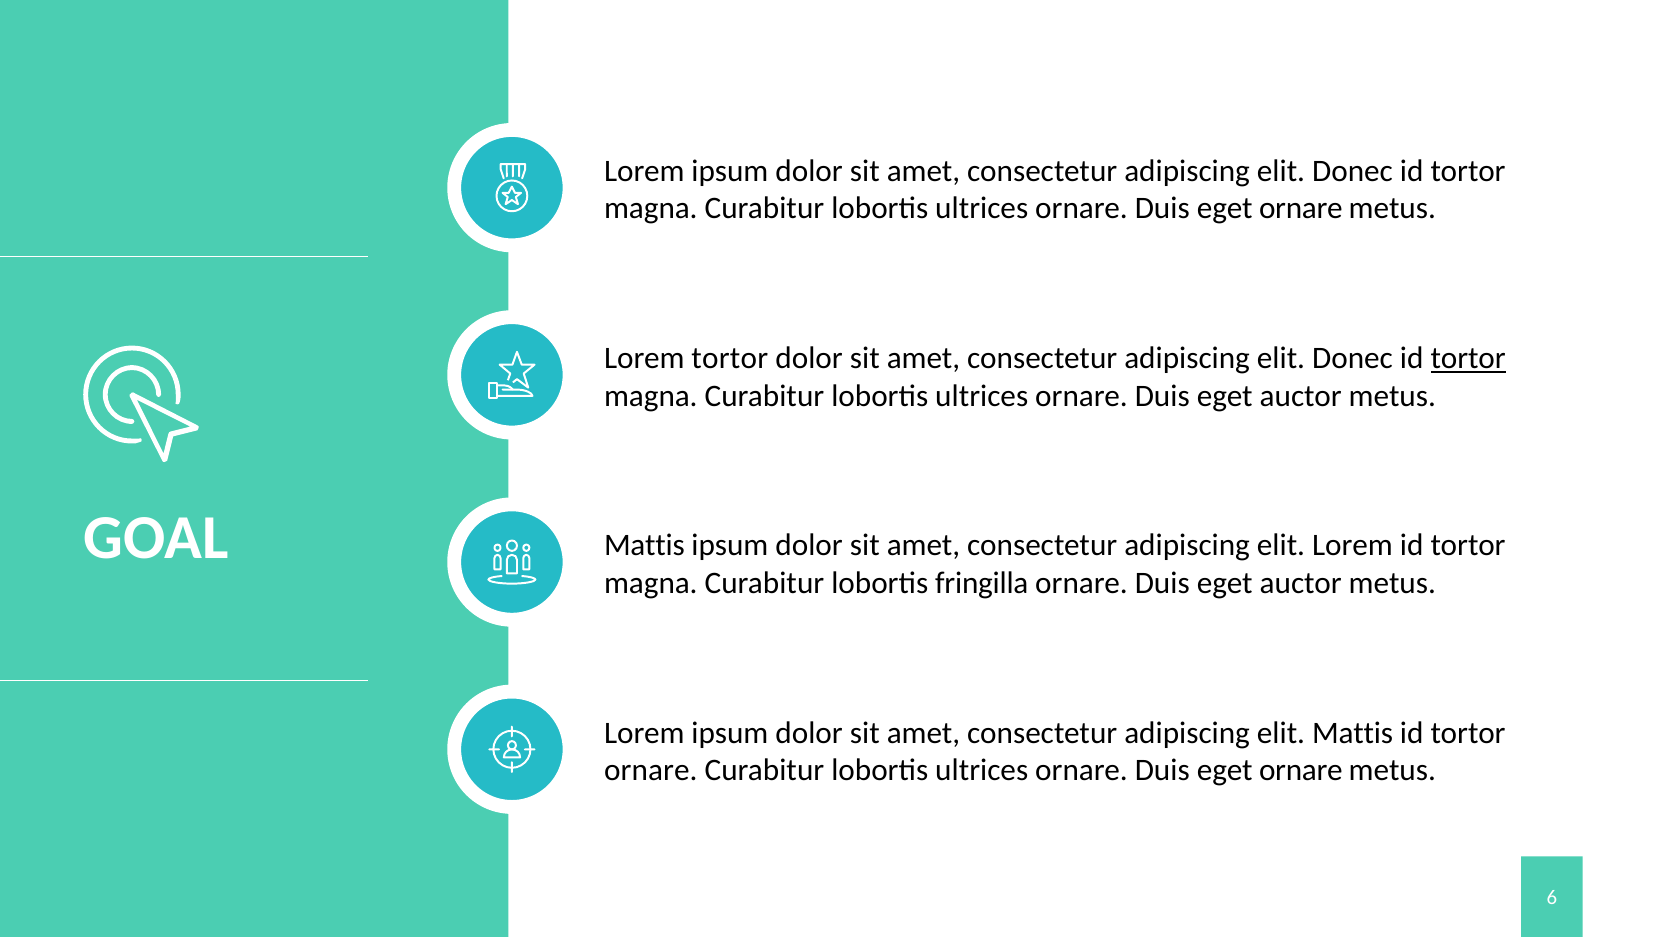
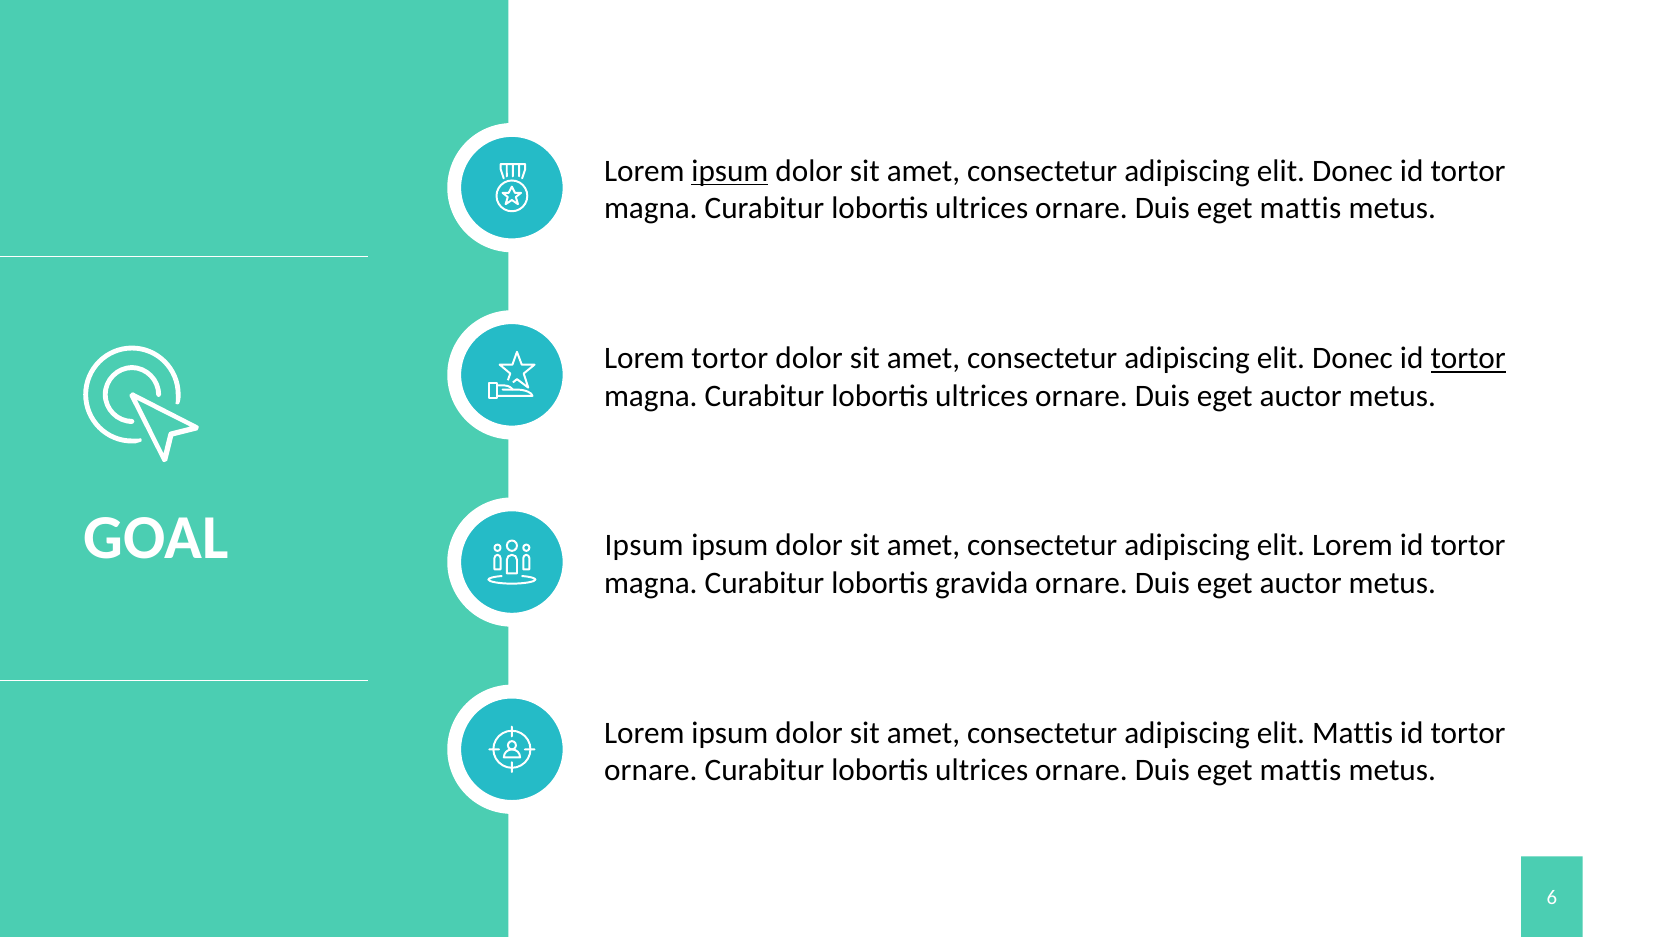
ipsum underline: none -> present (730, 171)
ornare: ornare -> mattis (1301, 209)
Mattis: Mattis -> Ipsum (644, 546)
fringilla: fringilla -> gravida (982, 583)
ornare: ornare -> mattis (1301, 770)
